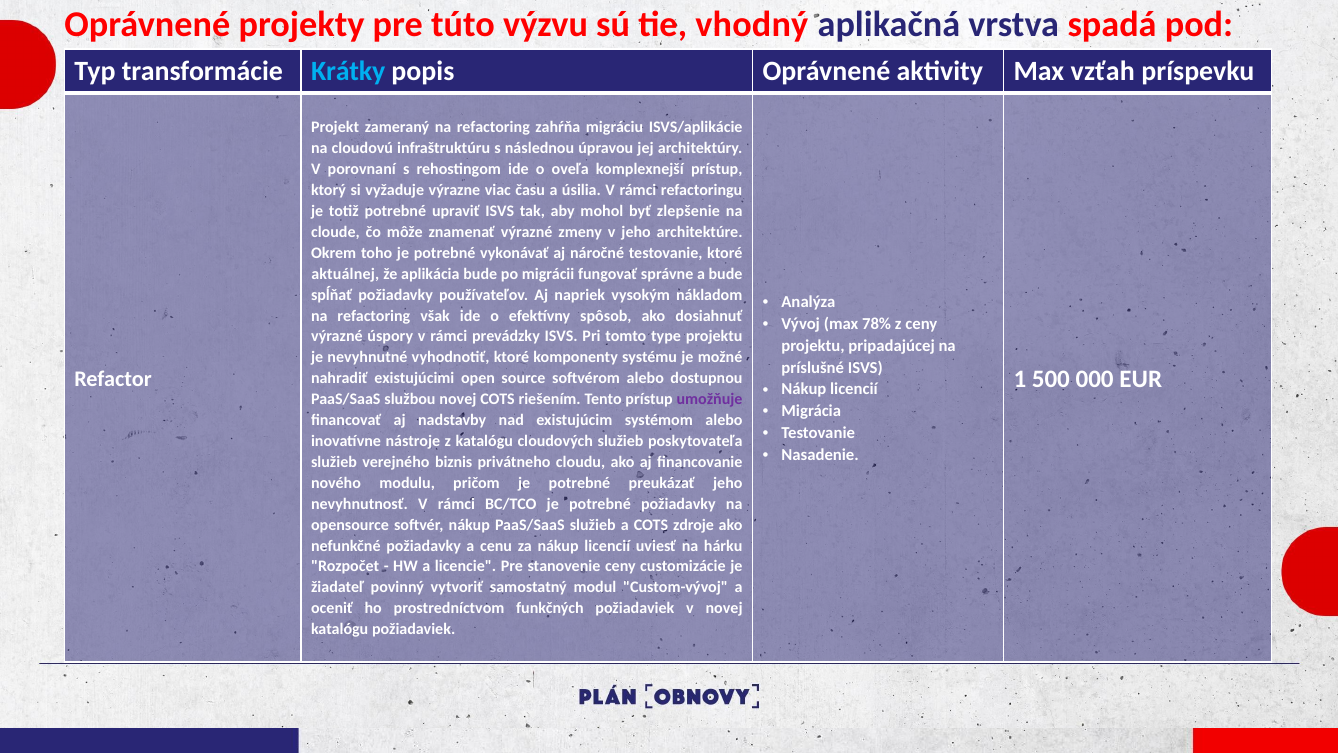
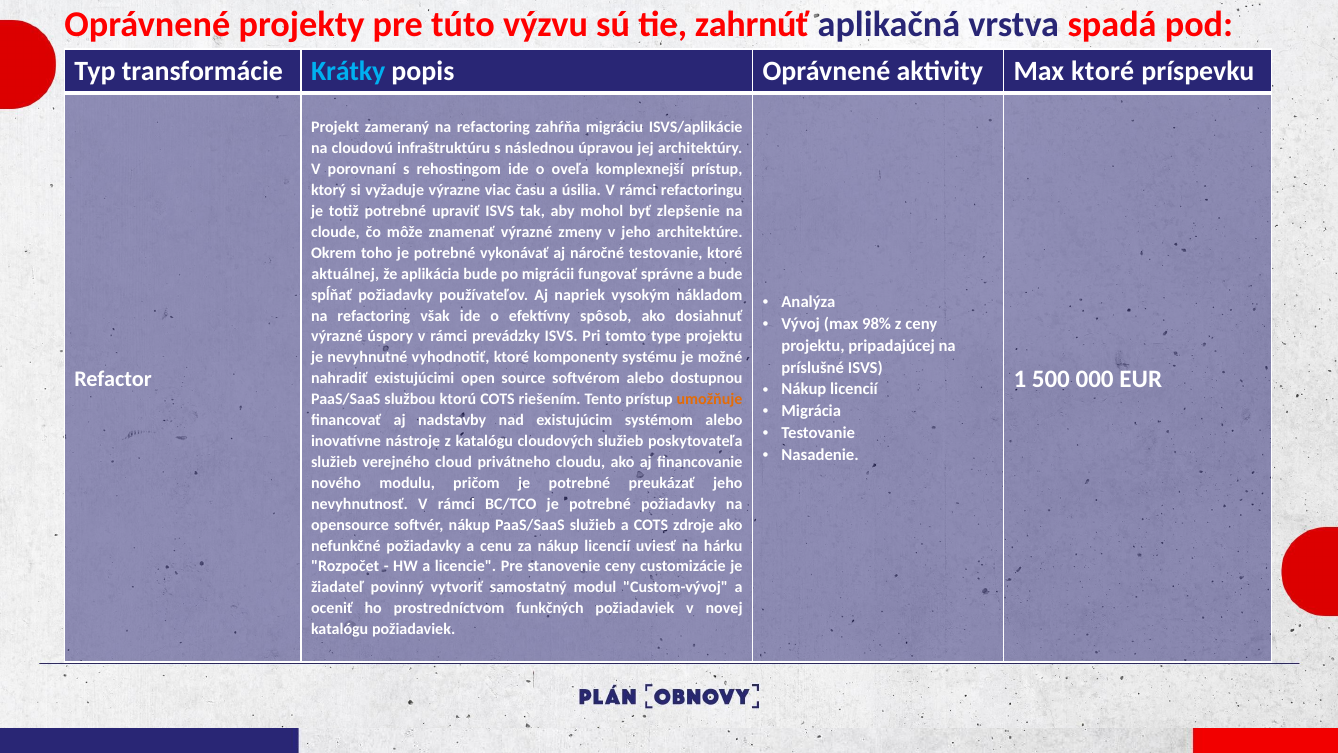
vhodný: vhodný -> zahrnúť (752, 24)
Max vzťah: vzťah -> ktoré (1103, 71)
78%: 78% -> 98% (877, 324)
službou novej: novej -> ktorú (458, 399)
umožňuje colour: purple -> orange (710, 399)
biznis: biznis -> cloud (454, 462)
